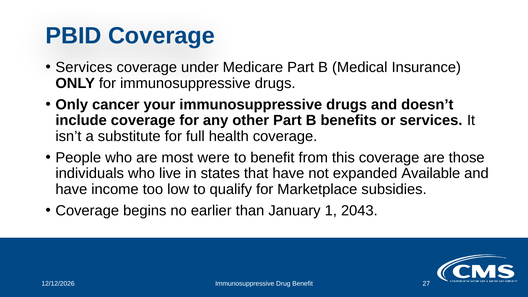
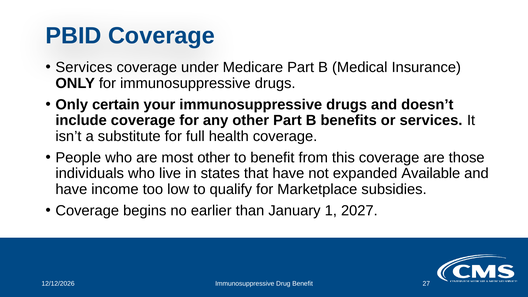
cancer: cancer -> certain (116, 105)
most were: were -> other (214, 158)
2043: 2043 -> 2027 (359, 211)
